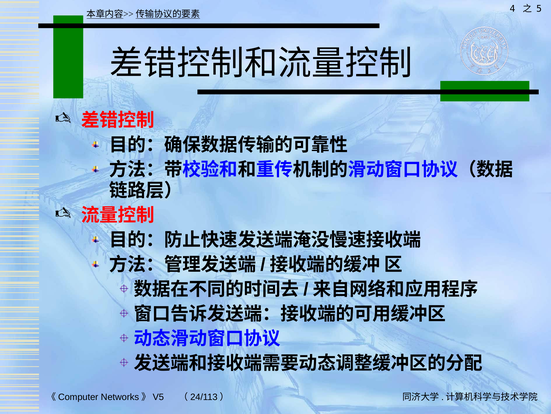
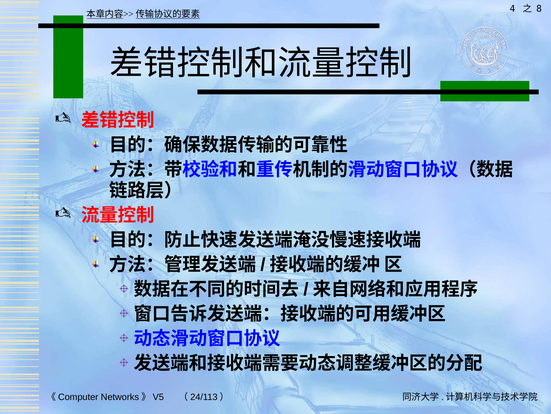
5: 5 -> 8 (539, 9)
